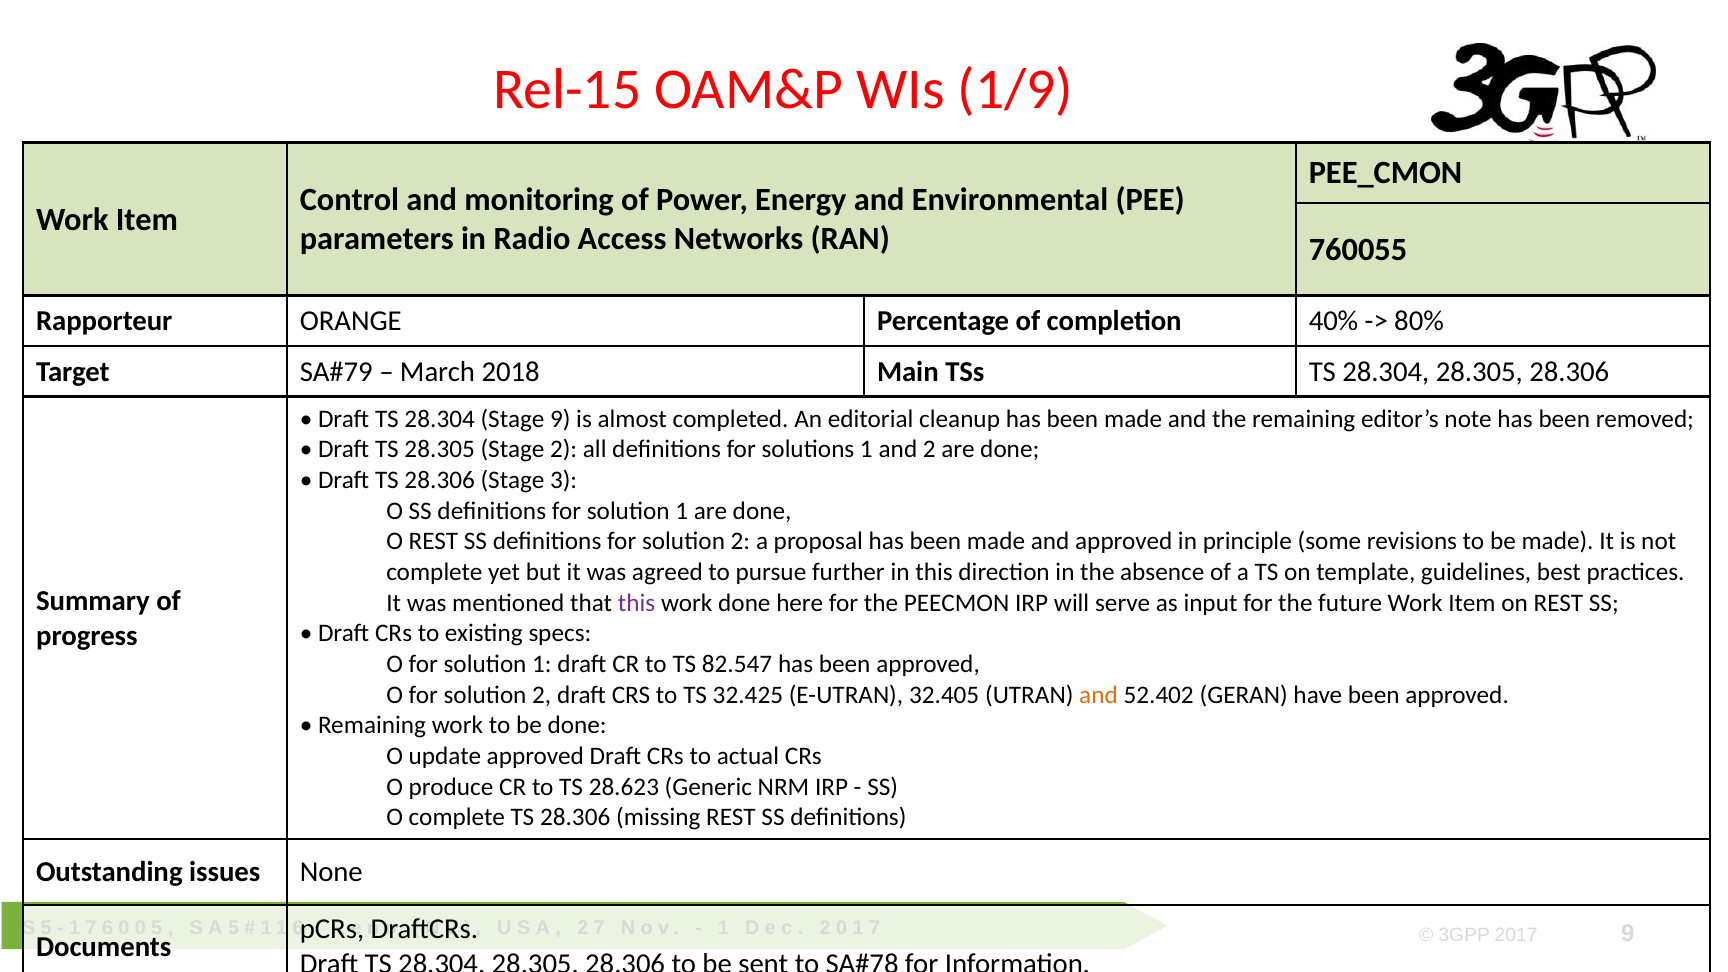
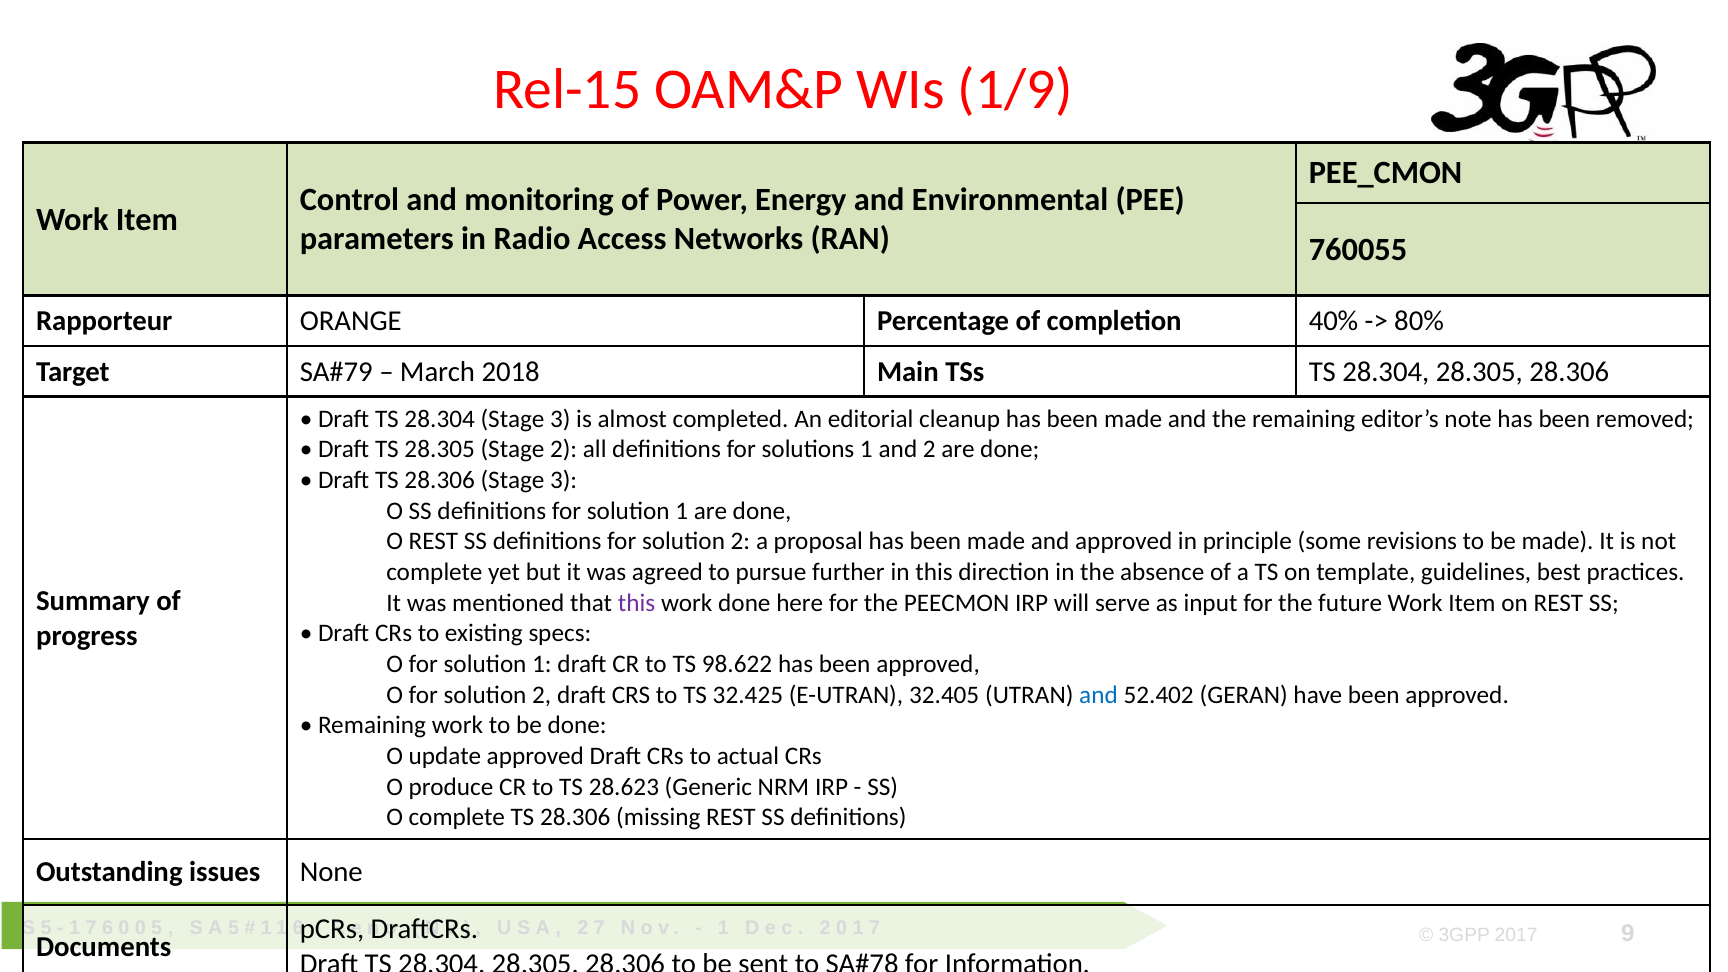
28.304 Stage 9: 9 -> 3 (560, 419)
82.547: 82.547 -> 98.622 (737, 664)
and colour: orange -> blue (1098, 695)
